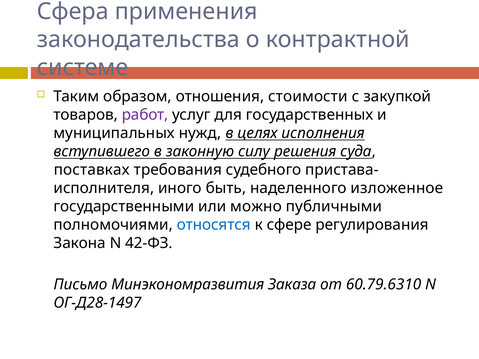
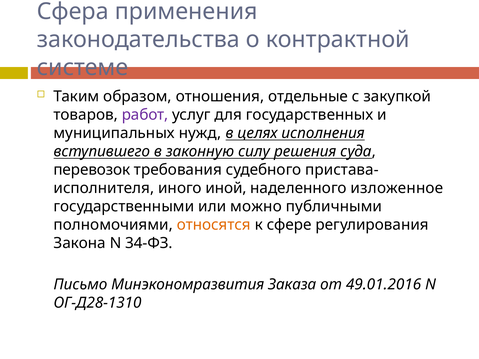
стоимости: стоимости -> отдельные (308, 96)
поставках: поставках -> перевозок (92, 170)
быть: быть -> иной (226, 188)
относятся colour: blue -> orange (214, 225)
42-ФЗ: 42-ФЗ -> 34-ФЗ (149, 243)
60.79.6310: 60.79.6310 -> 49.01.2016 (384, 285)
ОГ-Д28-1497: ОГ-Д28-1497 -> ОГ-Д28-1310 (98, 303)
